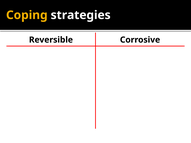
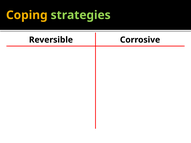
strategies colour: white -> light green (81, 15)
